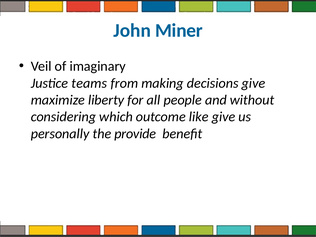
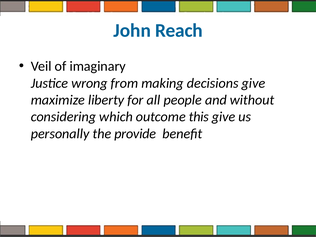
Miner: Miner -> Reach (179, 31)
teams: teams -> wrong (89, 83)
like: like -> this (199, 117)
